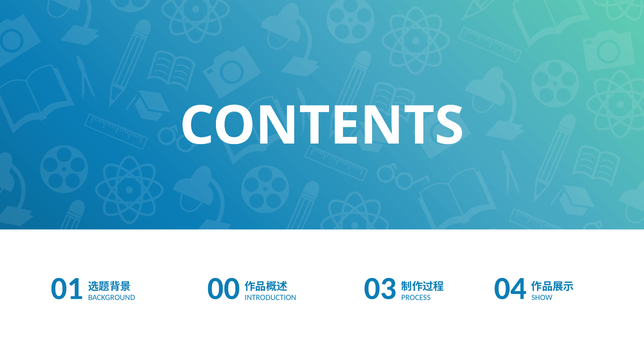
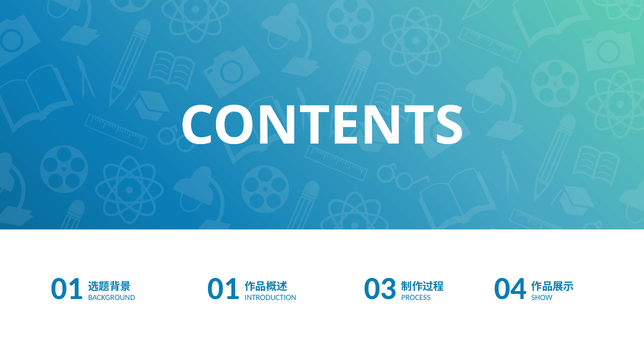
BACKGROUND 00: 00 -> 01 (224, 289)
